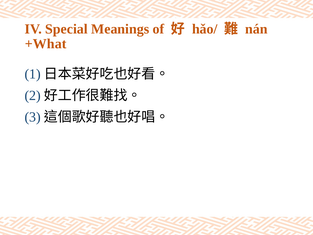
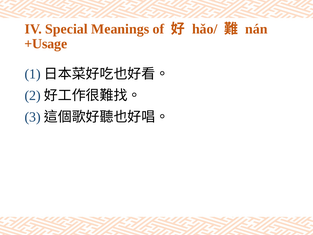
+What: +What -> +Usage (46, 44)
